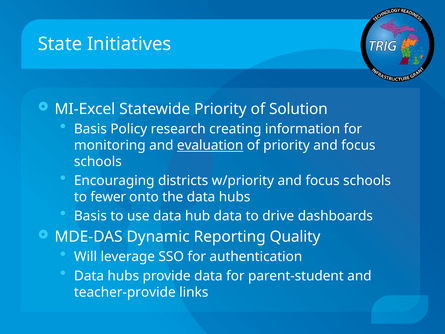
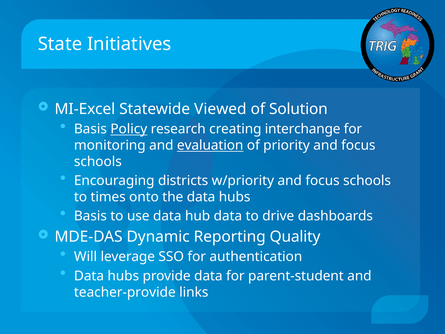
Statewide Priority: Priority -> Viewed (220, 109)
Policy underline: none -> present (129, 129)
information: information -> interchange (303, 129)
fewer: fewer -> times (108, 197)
